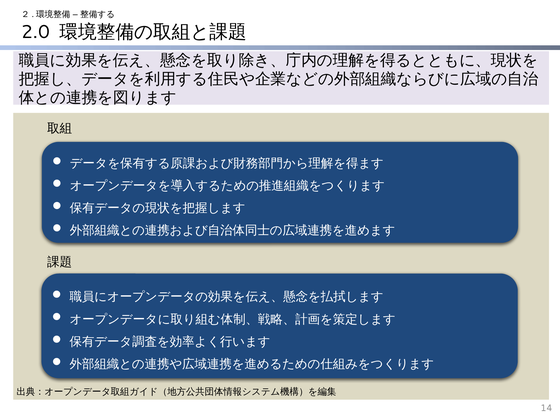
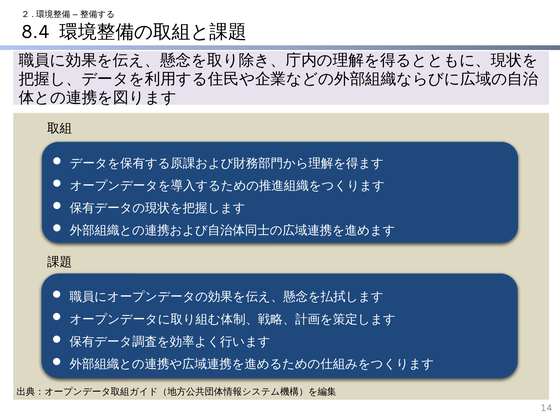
2.0: 2.0 -> 8.4 (35, 32)
